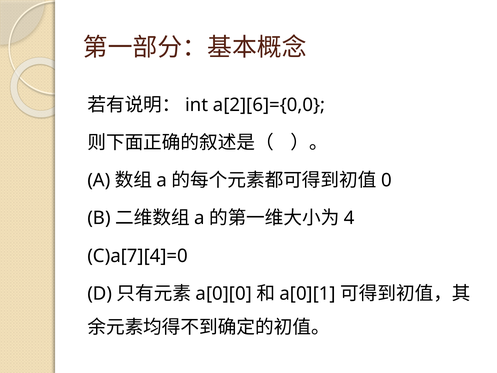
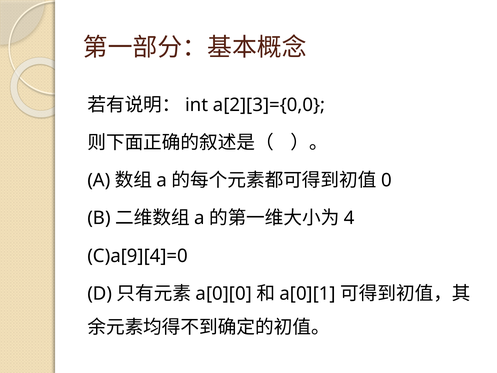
a[2][6]={0,0: a[2][6]={0,0 -> a[2][3]={0,0 (269, 105)
C)a[7][4]=0: C)a[7][4]=0 -> C)a[9][4]=0 (138, 256)
